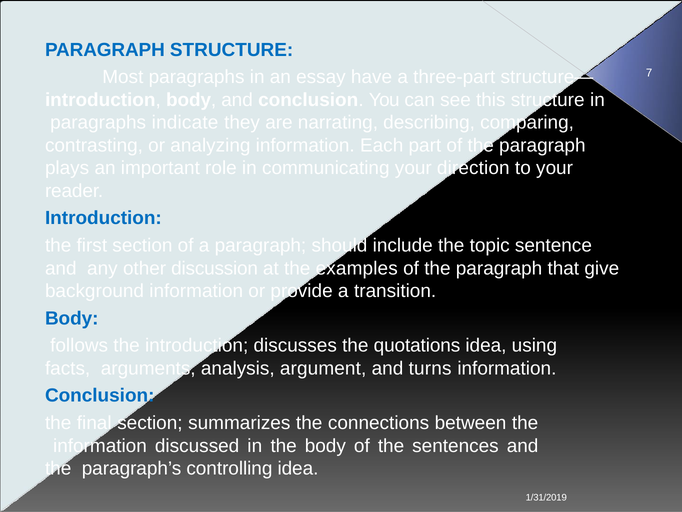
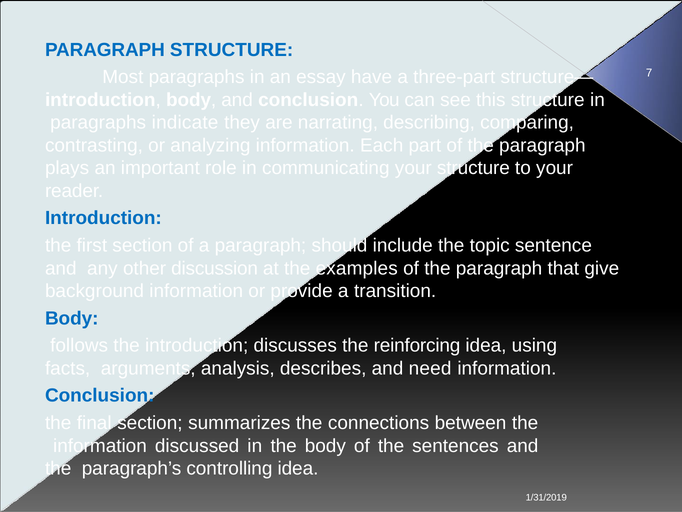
your direction: direction -> structure (473, 168)
quotations: quotations -> reinforcing (417, 345)
argument: argument -> describes (323, 368)
turns: turns -> need (430, 368)
